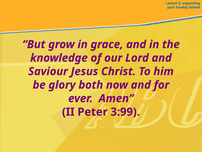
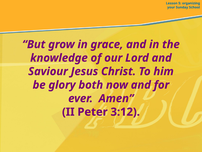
3:99: 3:99 -> 3:12 (125, 112)
